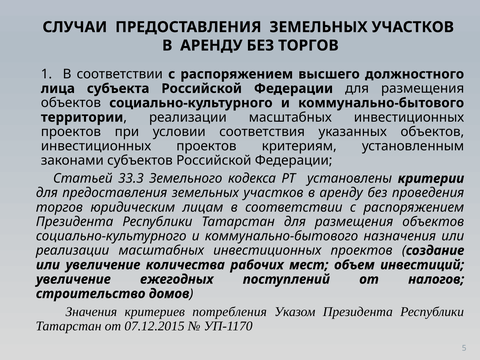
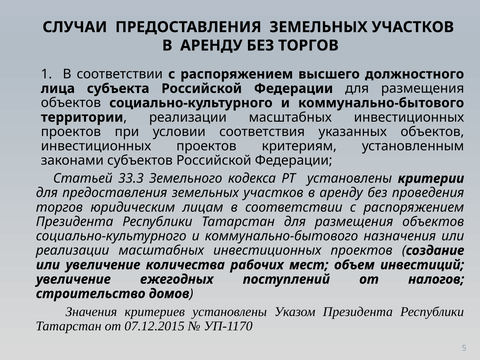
критериев потребления: потребления -> установлены (230, 312)
